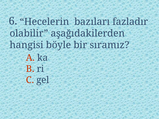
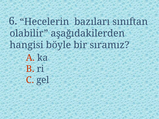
fazladır: fazladır -> sınıftan (130, 22)
